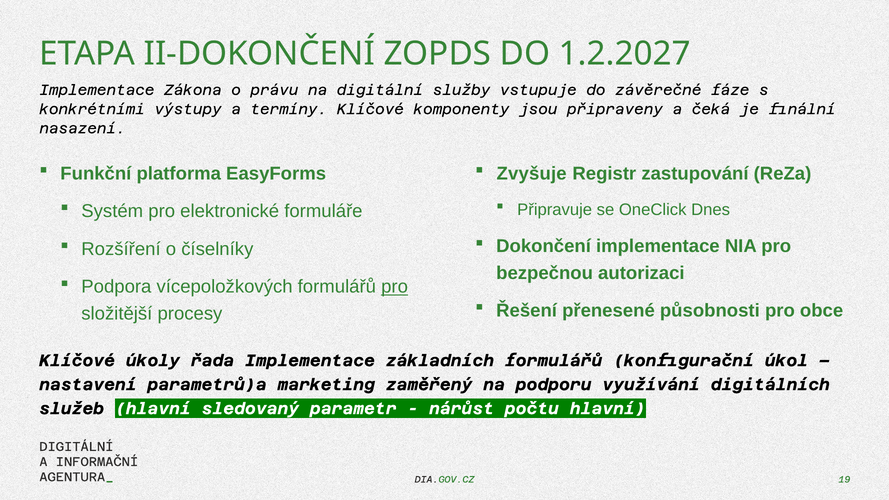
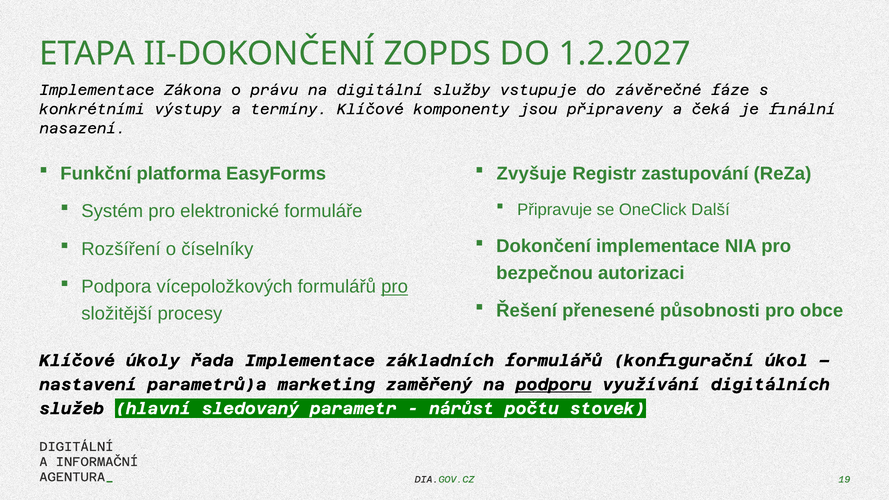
Dnes: Dnes -> Další (710, 210)
podporu underline: none -> present (554, 385)
počtu hlavní: hlavní -> stovek (608, 409)
